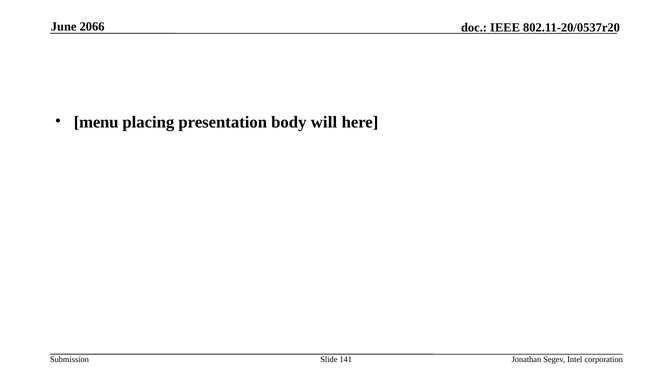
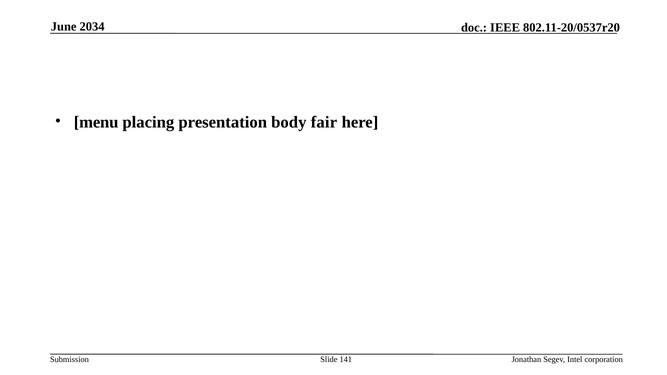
2066: 2066 -> 2034 (92, 27)
will: will -> fair (324, 122)
